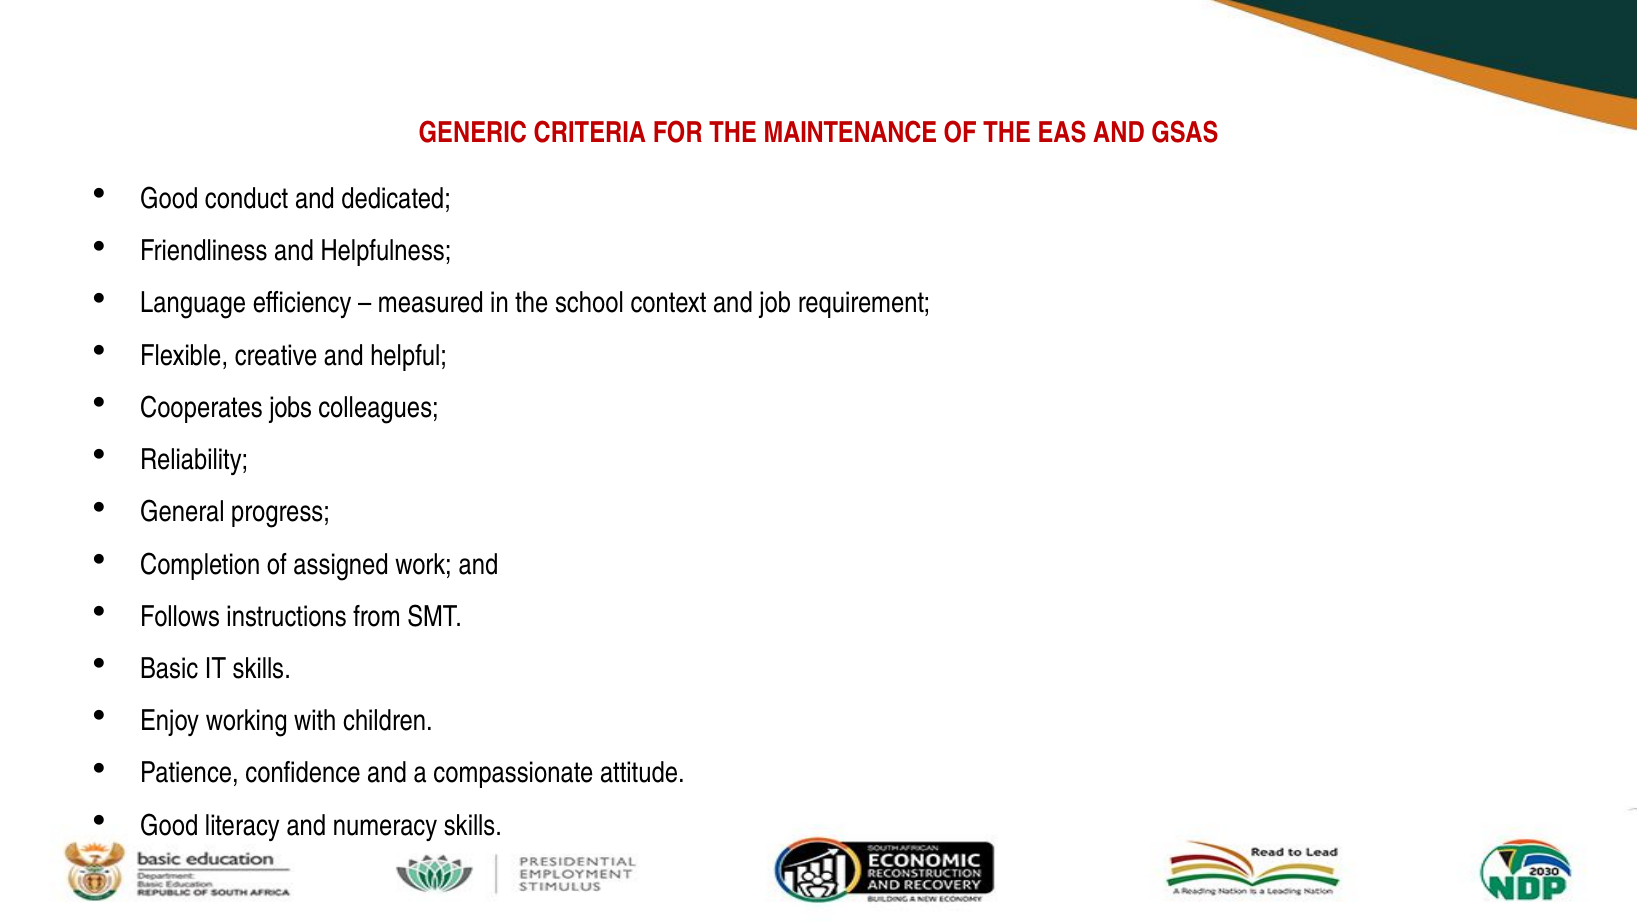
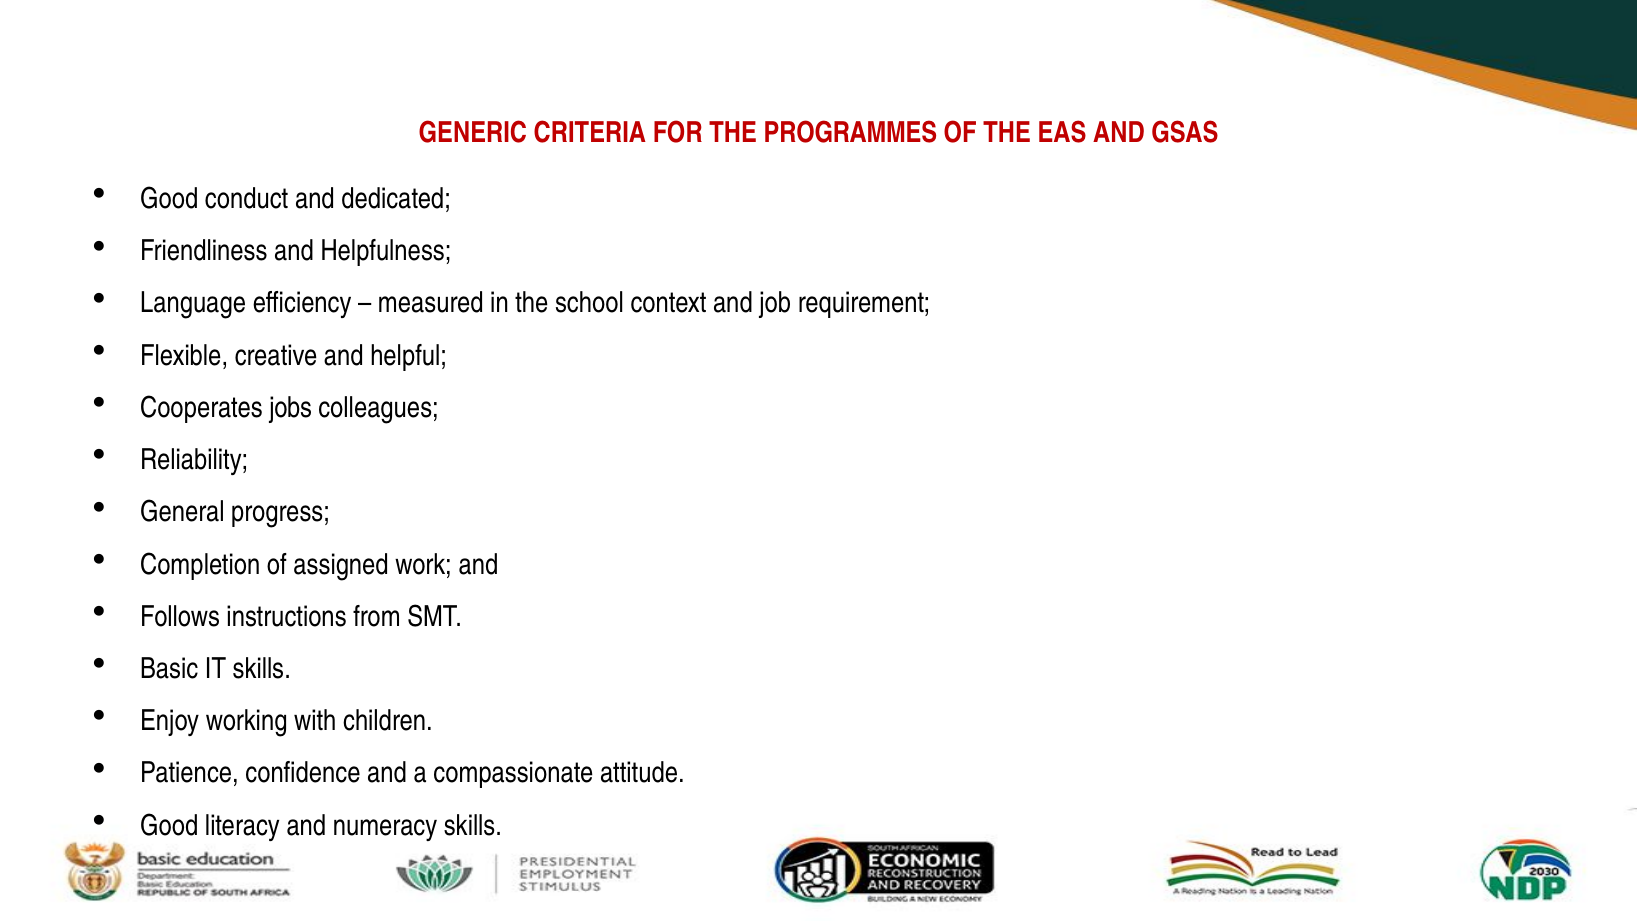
MAINTENANCE: MAINTENANCE -> PROGRAMMES (850, 133)
